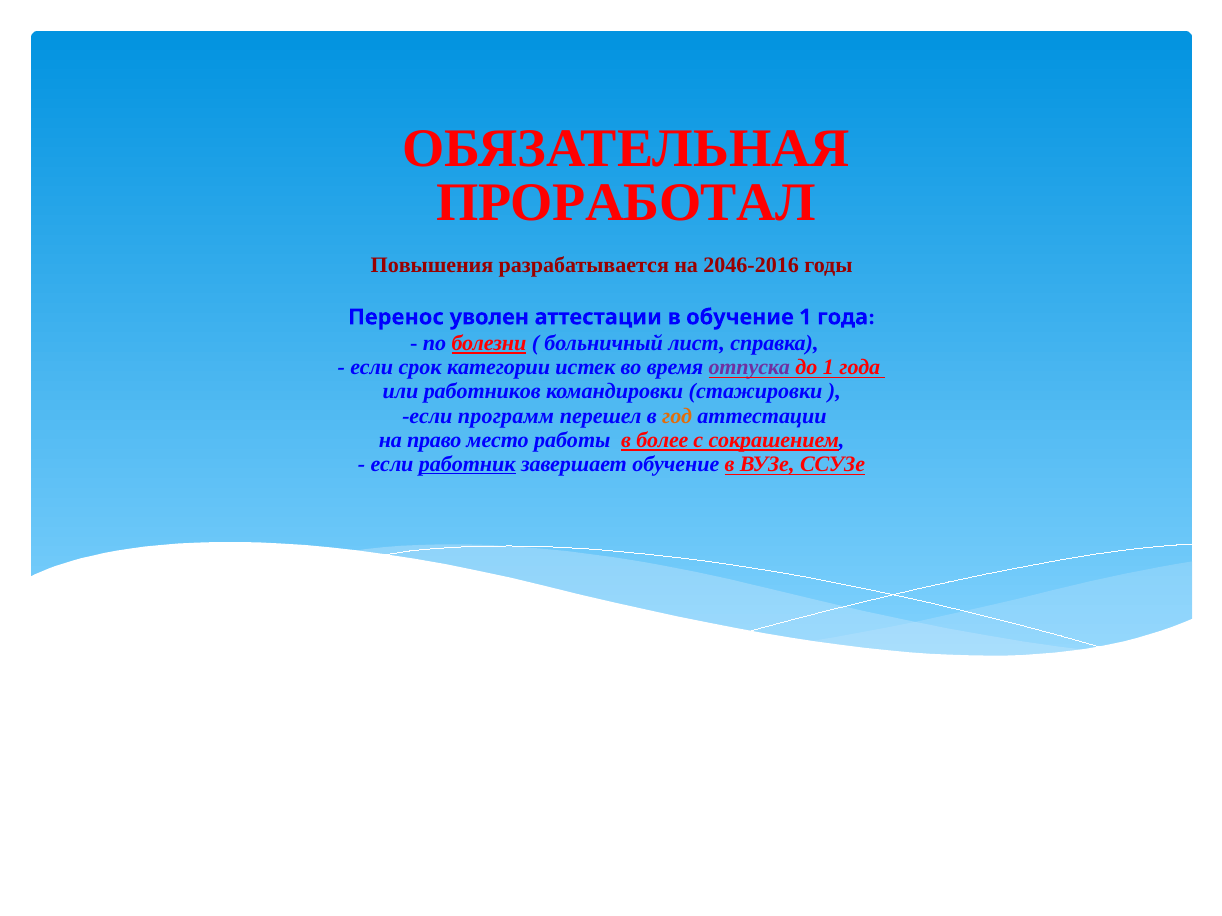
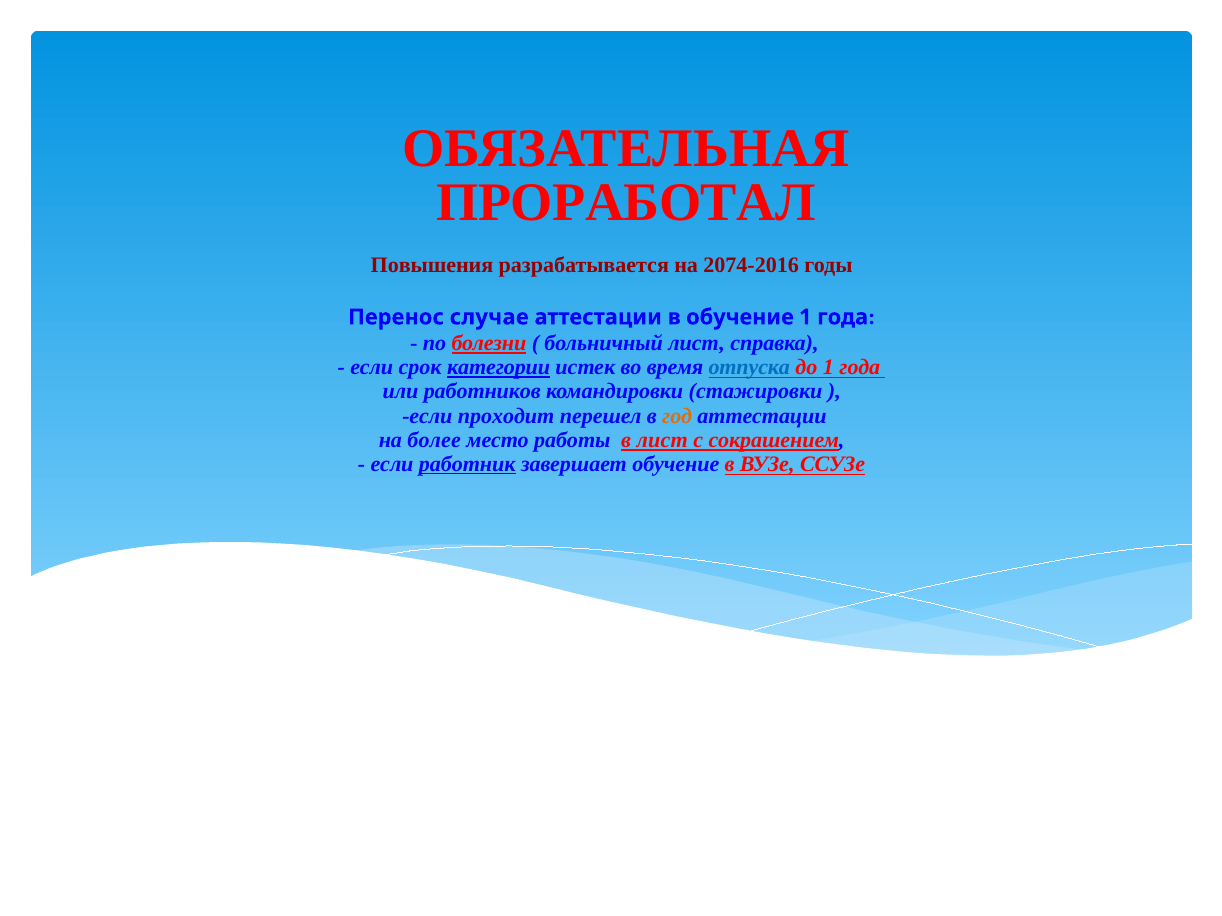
2046-2016: 2046-2016 -> 2074-2016 (751, 265)
уволен: уволен -> случае (489, 317)
категории underline: none -> present (499, 368)
отпуска colour: purple -> blue (749, 368)
программ: программ -> проходит (506, 416)
право: право -> более (434, 440)
в более: более -> лист (662, 440)
